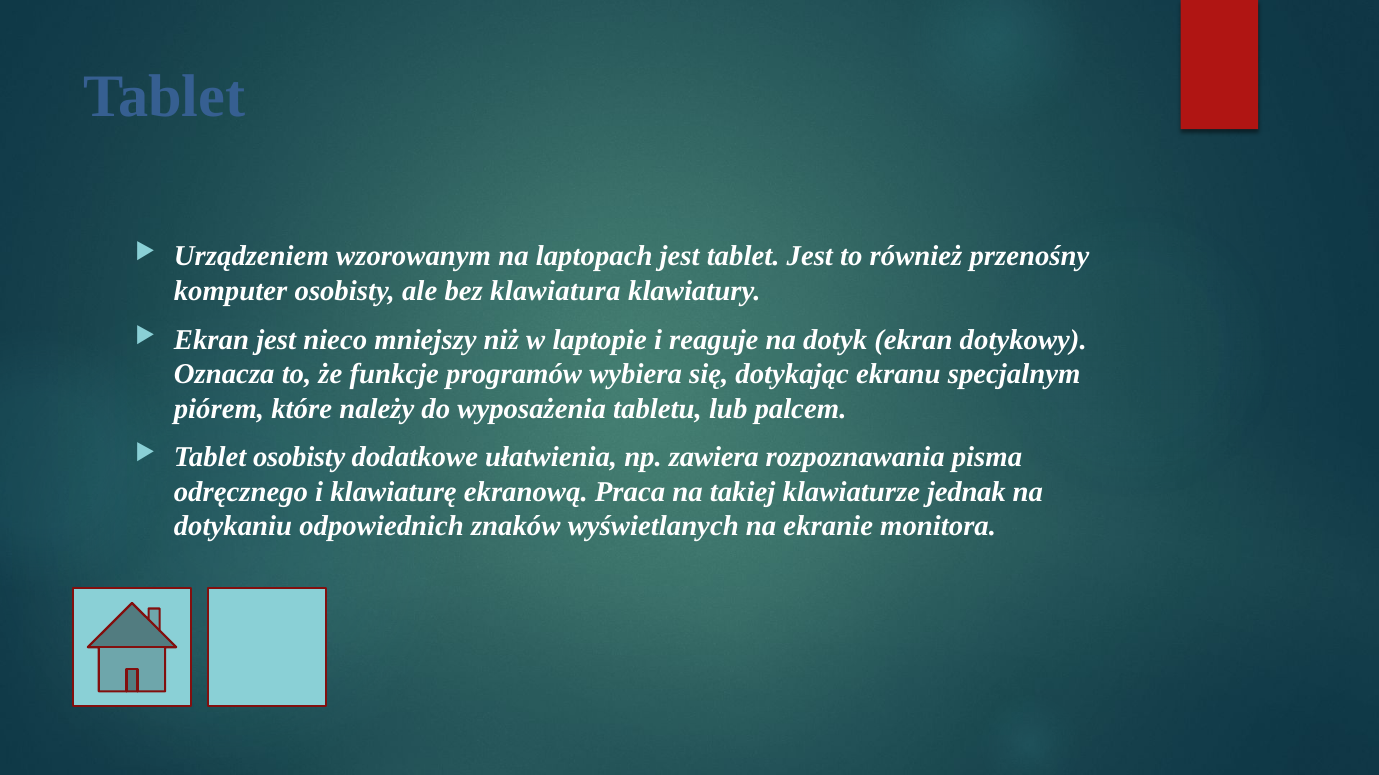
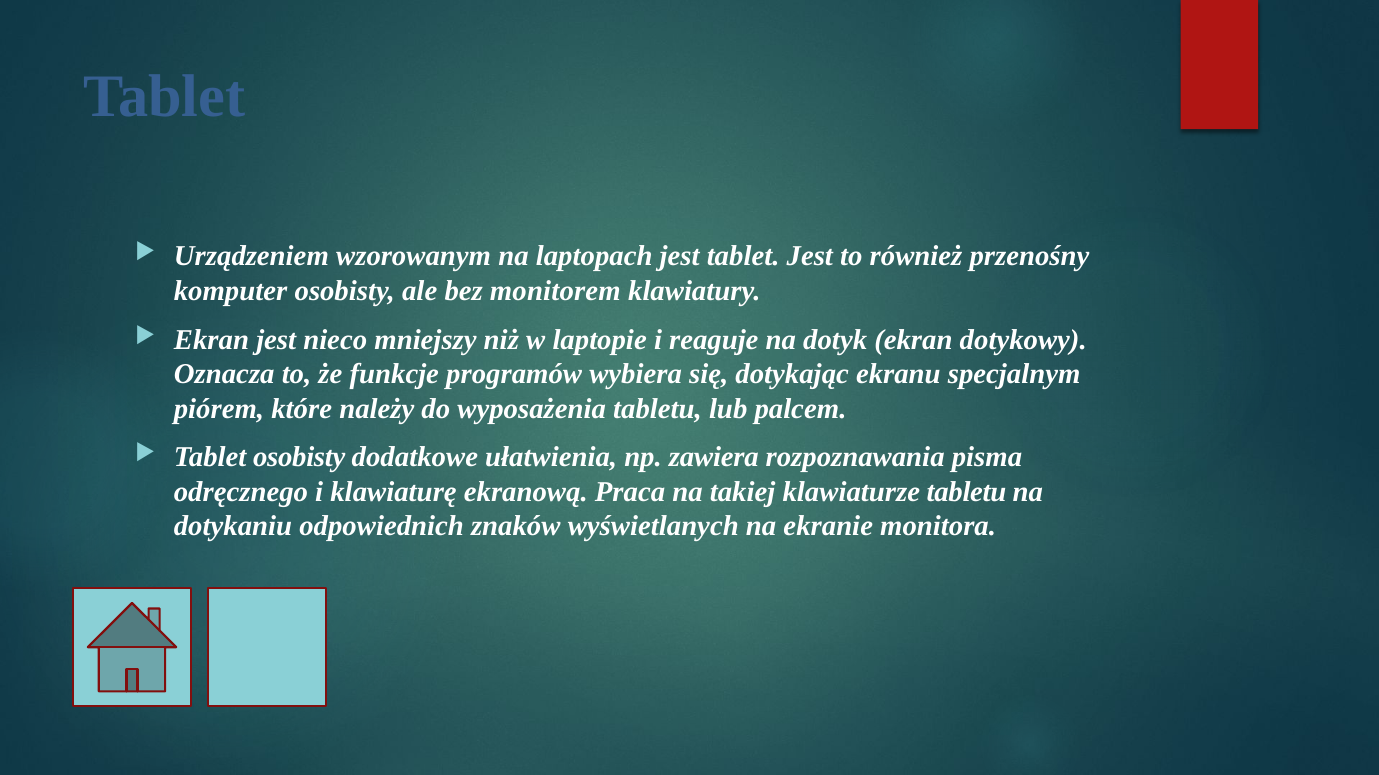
klawiatura: klawiatura -> monitorem (555, 291)
klawiaturze jednak: jednak -> tabletu (966, 492)
